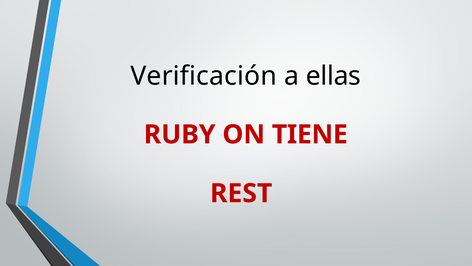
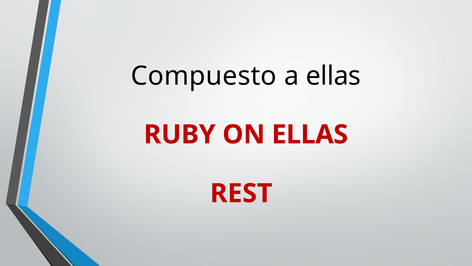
Verificación: Verificación -> Compuesto (204, 76)
ON TIENE: TIENE -> ELLAS (310, 134)
